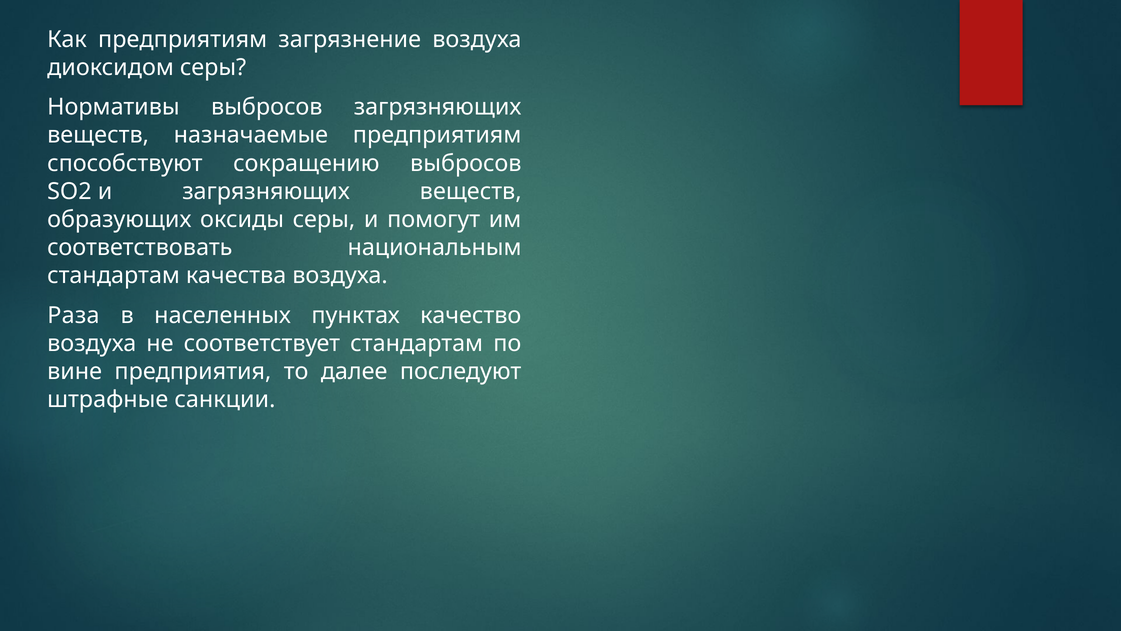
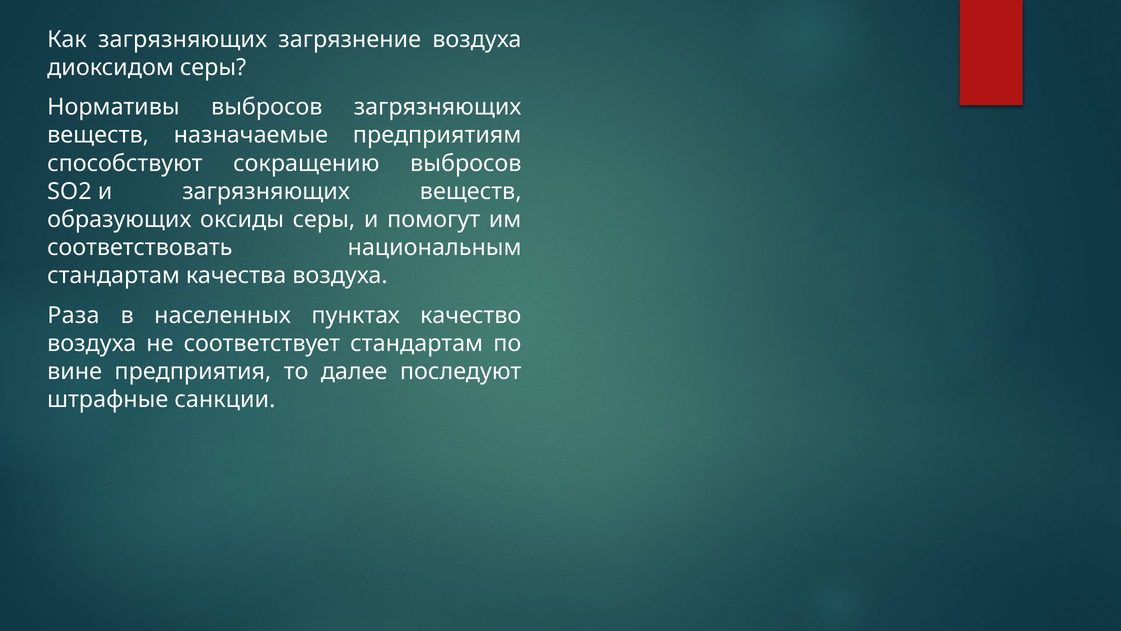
Как предприятиям: предприятиям -> загрязняющих (183, 39)
